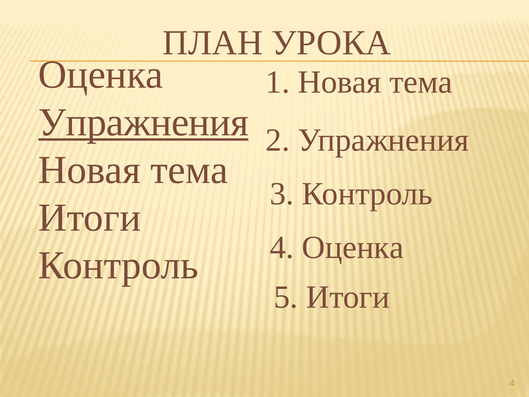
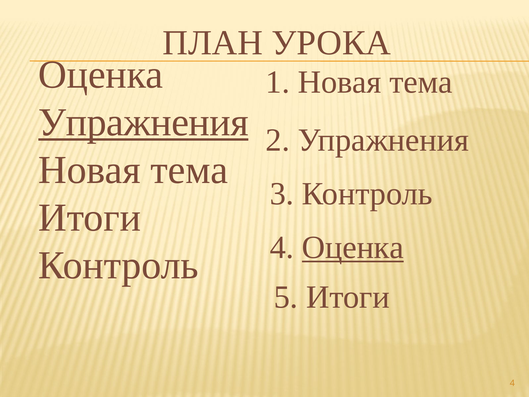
Оценка underline: none -> present (353, 247)
